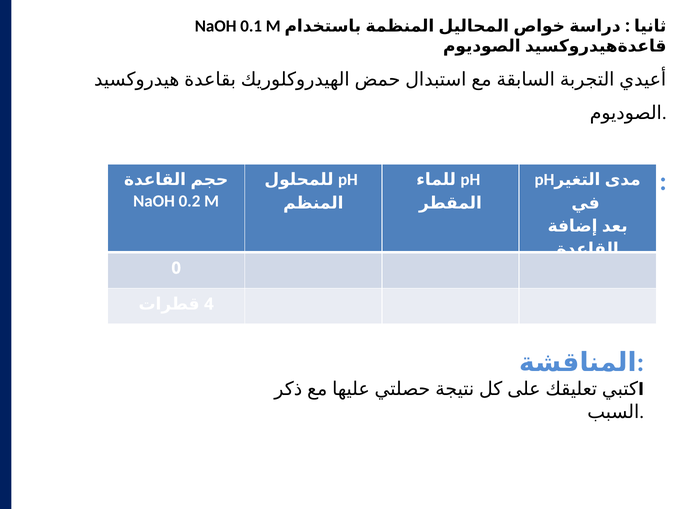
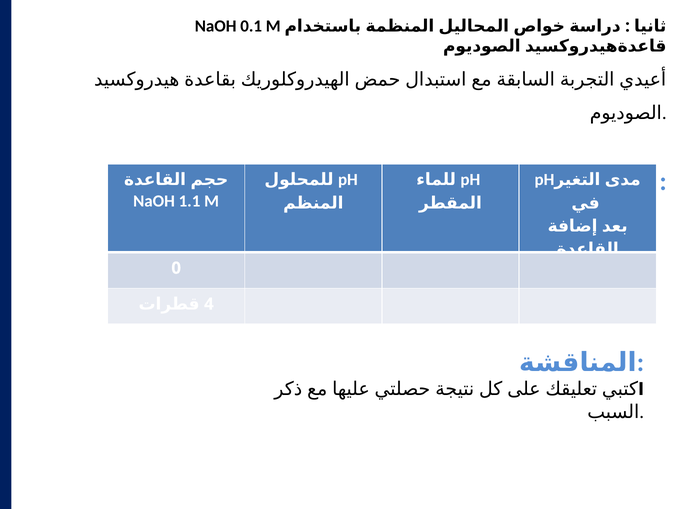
0.2: 0.2 -> 1.1 (190, 201)
